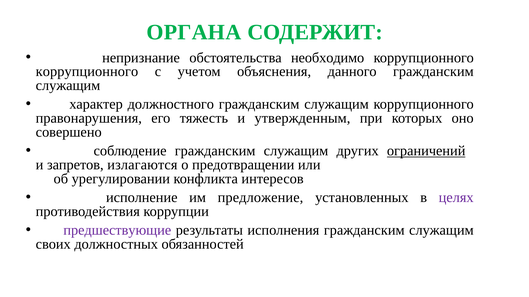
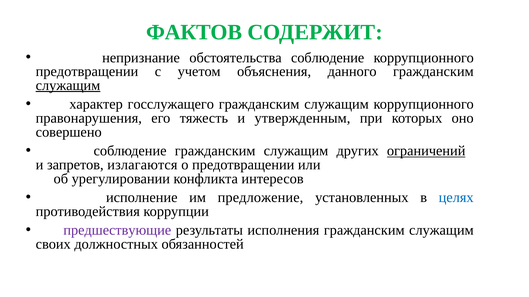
ОРГАНА: ОРГАНА -> ФАКТОВ (194, 32)
обстоятельства необходимо: необходимо -> соблюдение (328, 58)
коррупционного: коррупционного -> предотвращении (87, 72)
служащим underline: none -> present (68, 86)
должностного: должностного -> госслужащего (171, 104)
целях colour: purple -> blue (456, 198)
